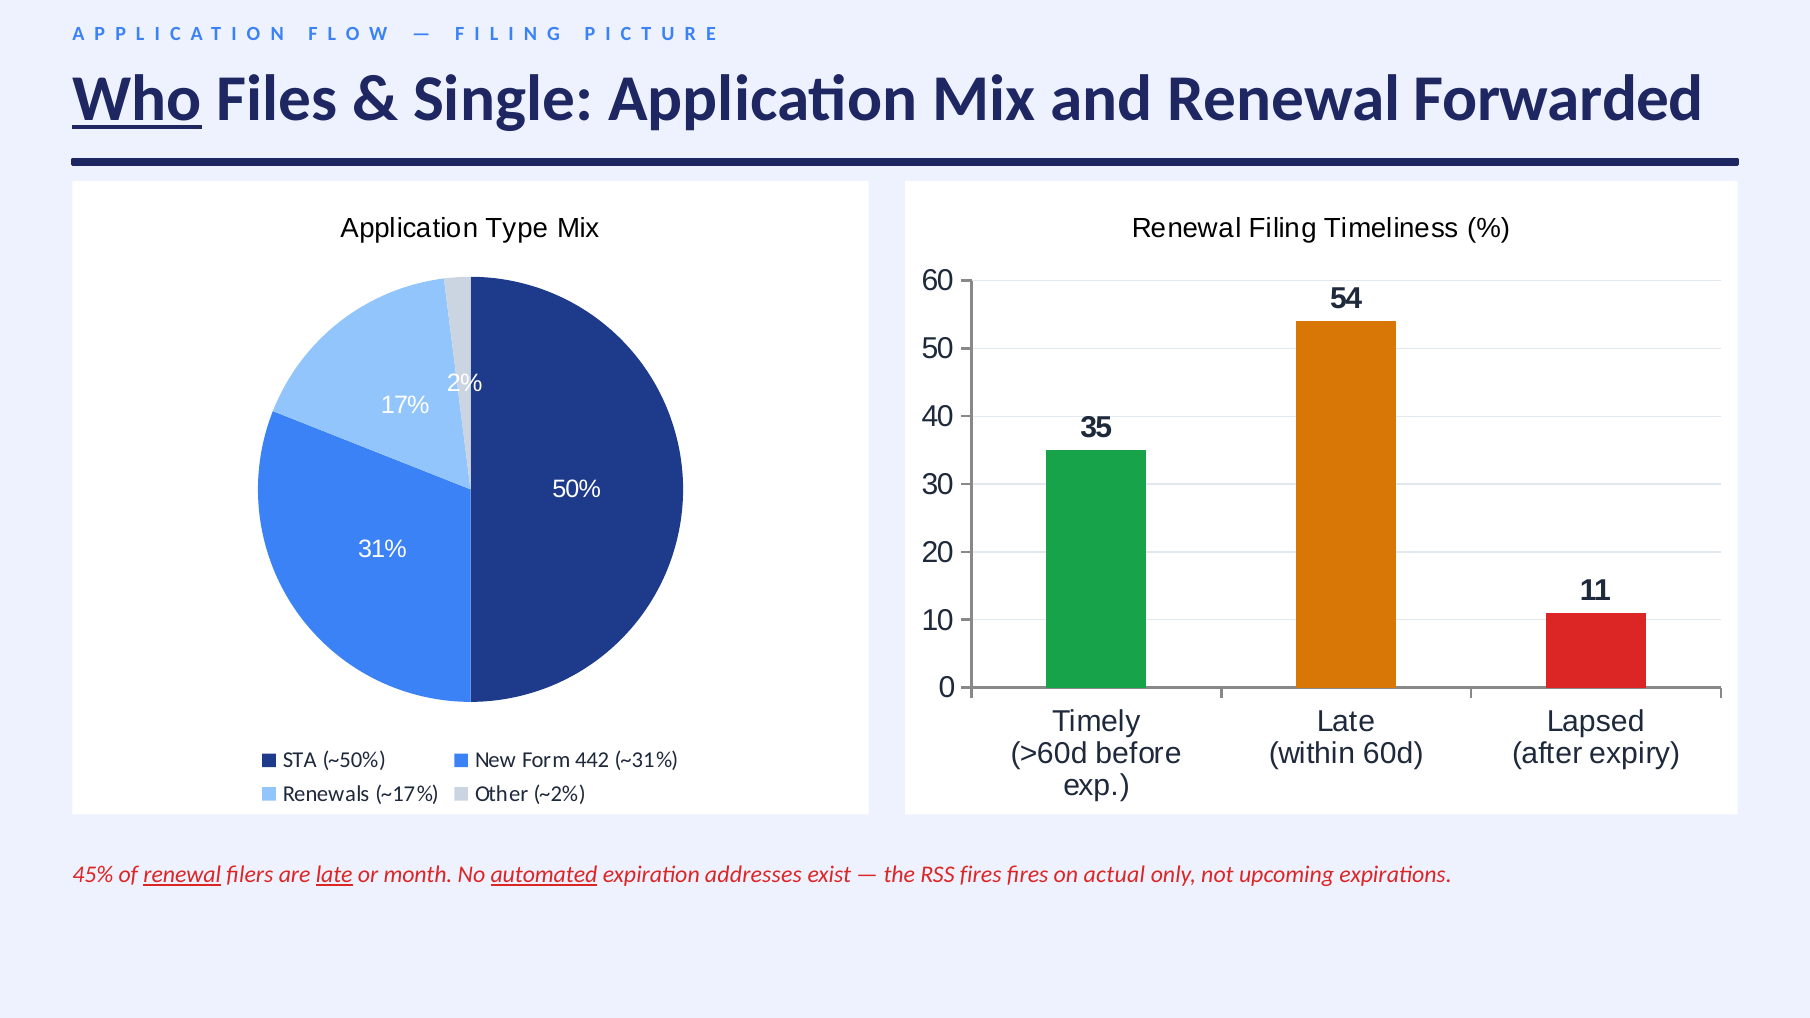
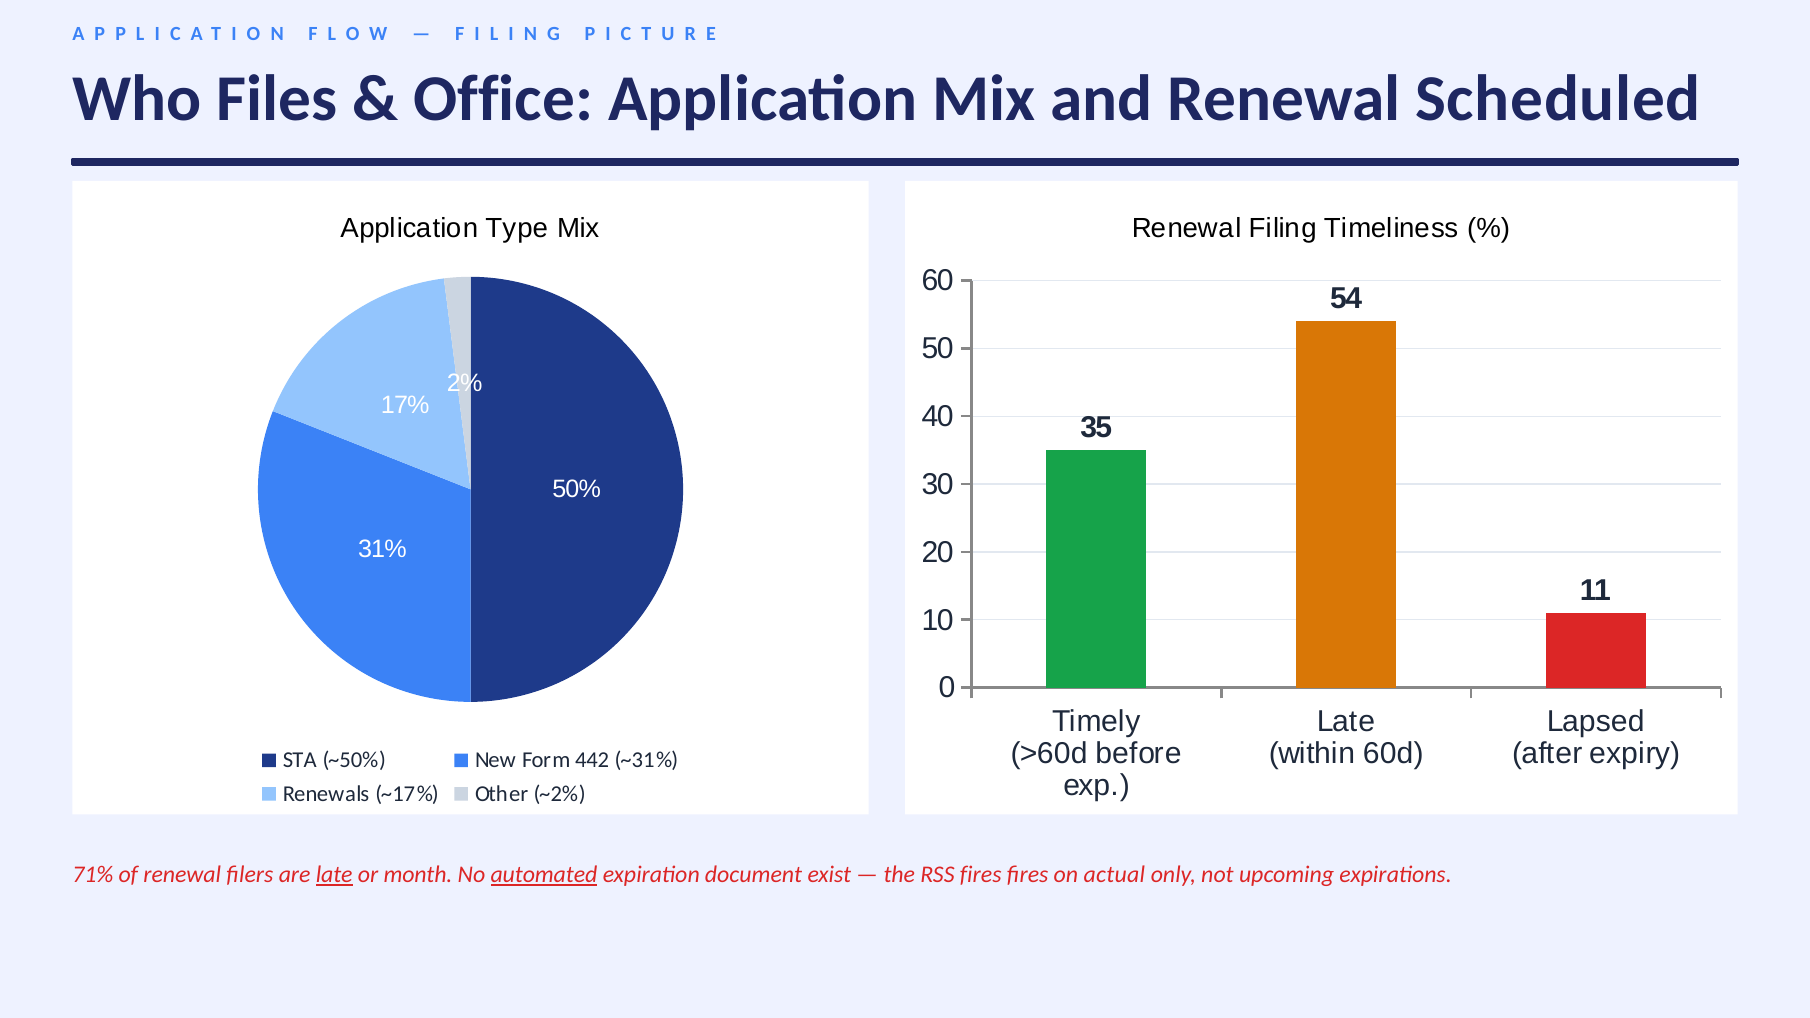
Who underline: present -> none (137, 99)
Single: Single -> Office (503, 99)
Forwarded: Forwarded -> Scheduled (1558, 99)
45%: 45% -> 71% (93, 875)
renewal underline: present -> none (182, 875)
addresses: addresses -> document (754, 875)
